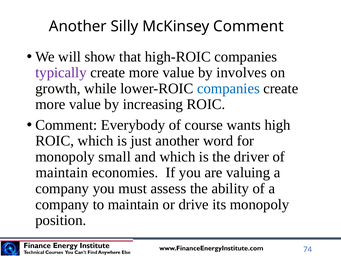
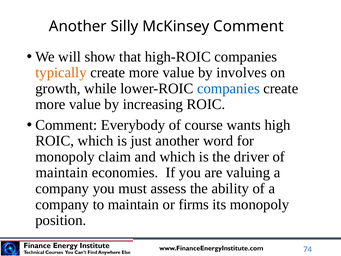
typically colour: purple -> orange (61, 73)
small: small -> claim (115, 157)
drive: drive -> firms (194, 204)
